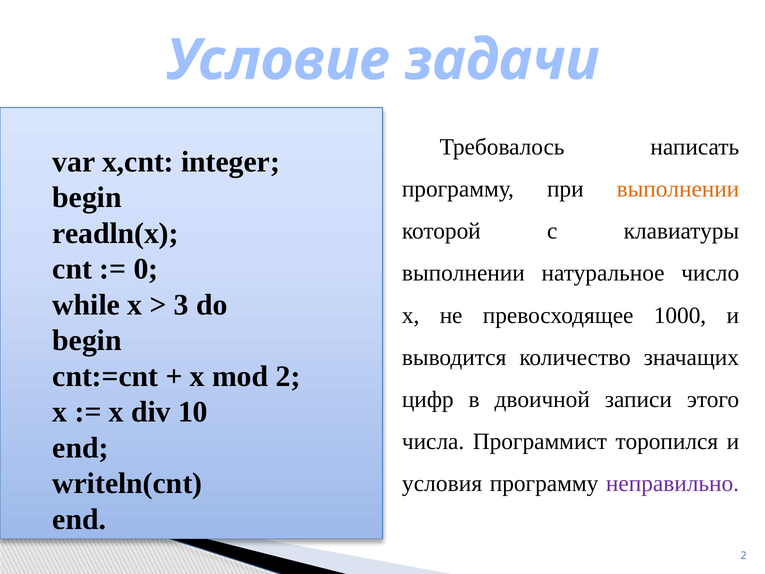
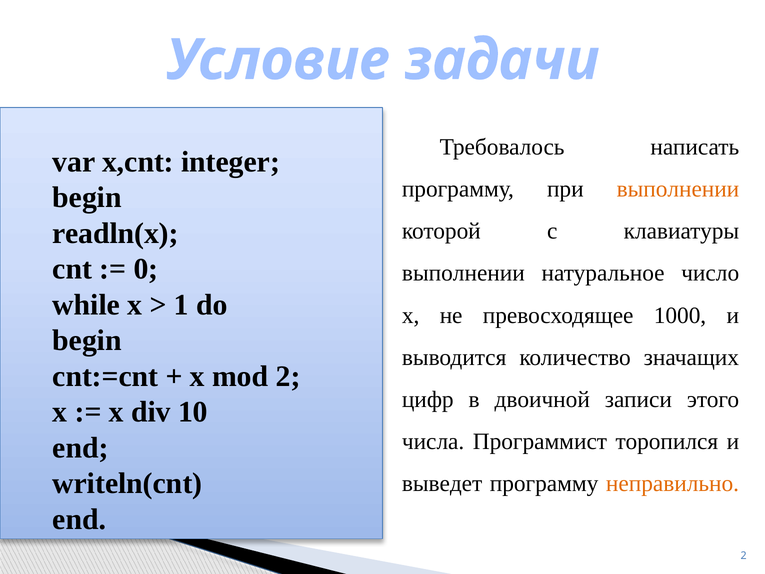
3: 3 -> 1 (181, 305)
условия: условия -> выведет (442, 483)
неправильно colour: purple -> orange (673, 483)
